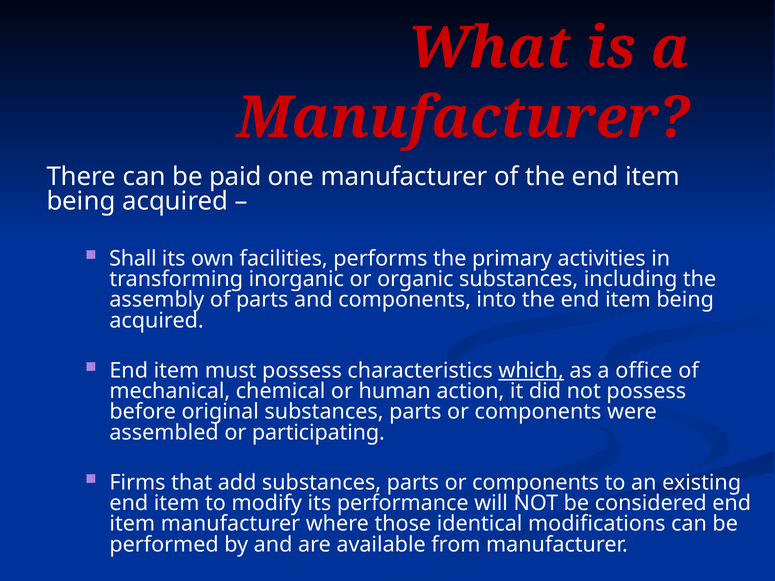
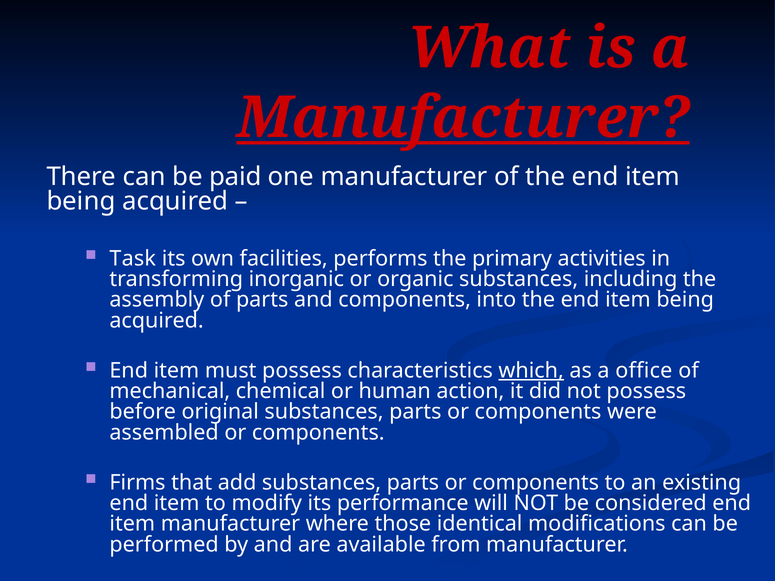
Manufacturer underline: none -> present (463, 118)
Shall: Shall -> Task (133, 259)
assembled or participating: participating -> components (318, 433)
